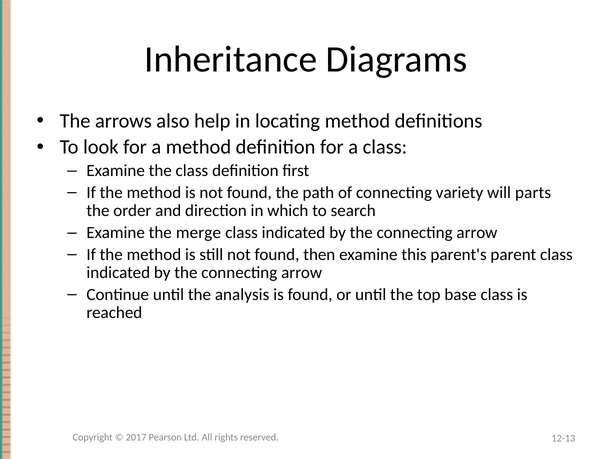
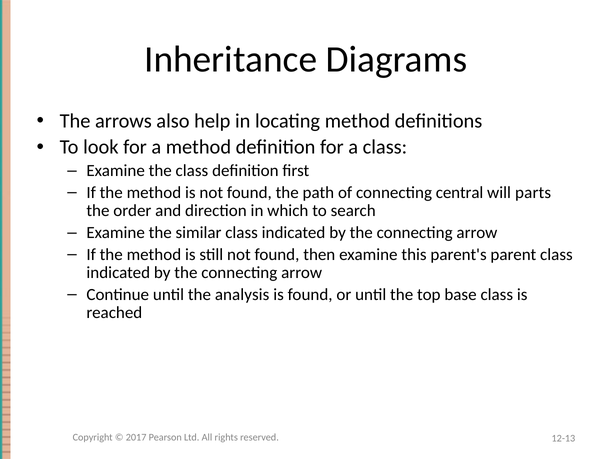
variety: variety -> central (460, 193)
merge: merge -> similar (199, 233)
